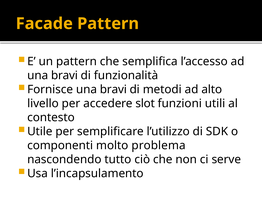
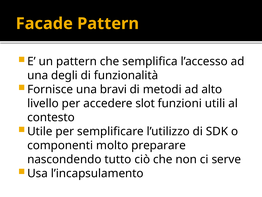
bravi: bravi -> degli (64, 75)
problema: problema -> preparare (159, 145)
